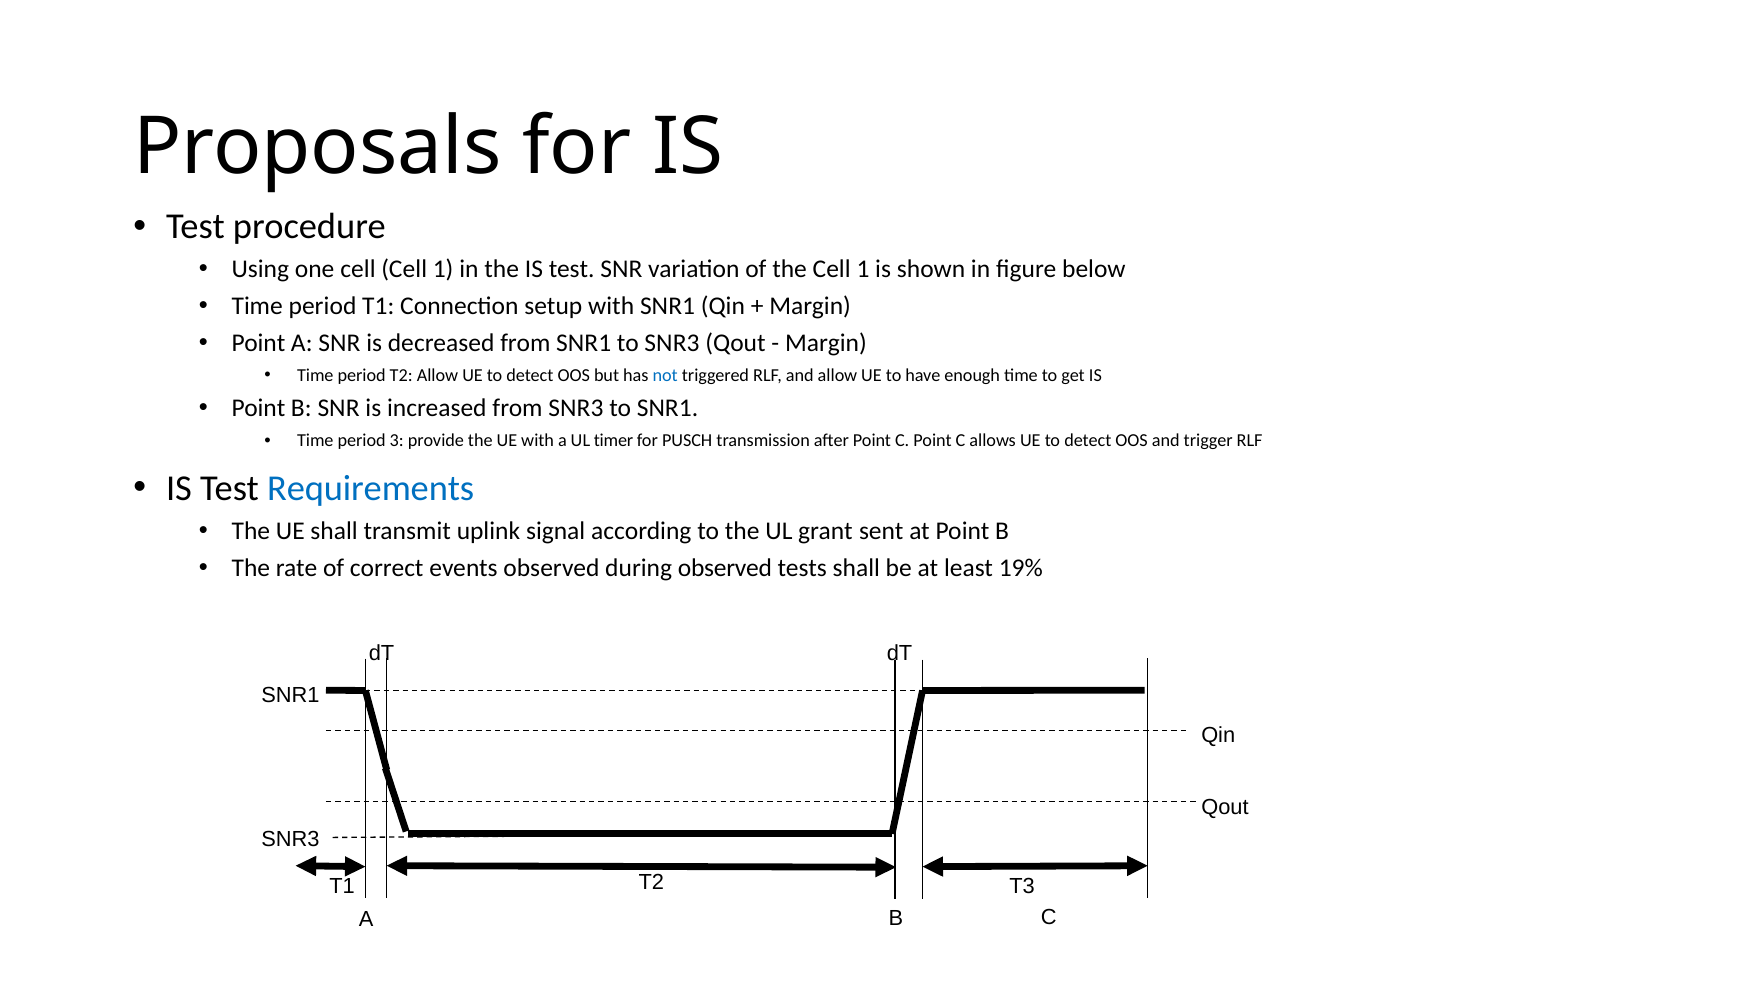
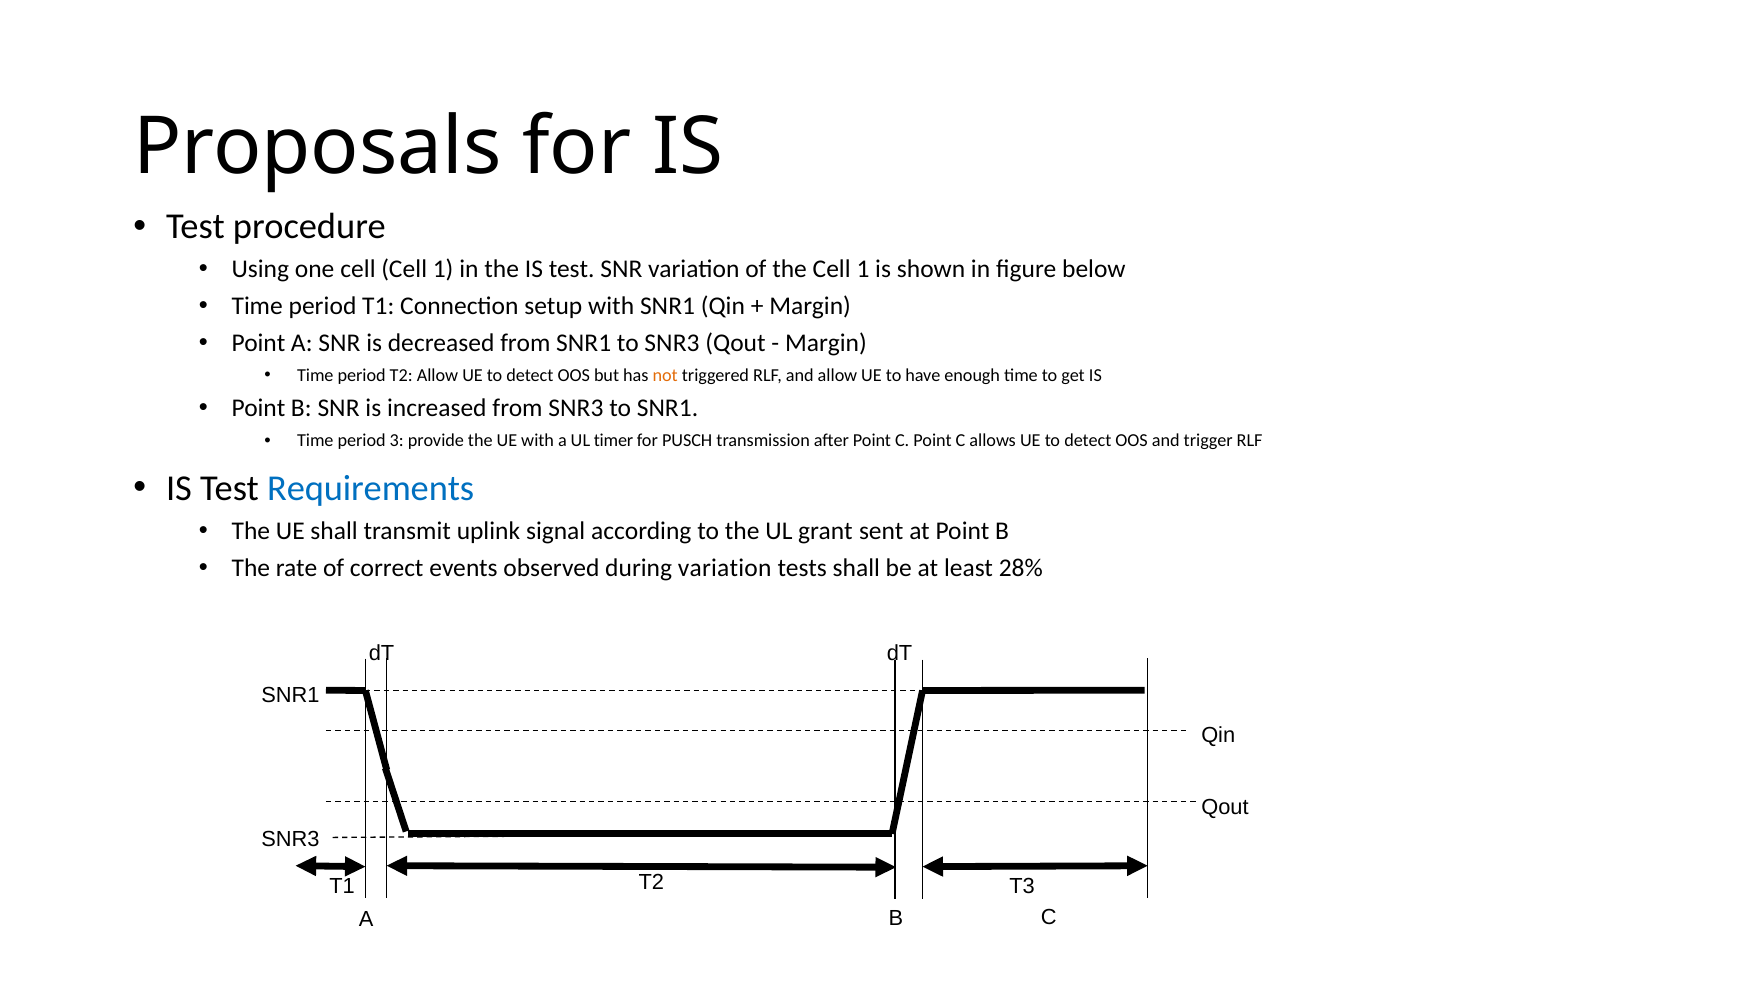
not colour: blue -> orange (665, 376)
during observed: observed -> variation (725, 568)
19%: 19% -> 28% (1021, 568)
